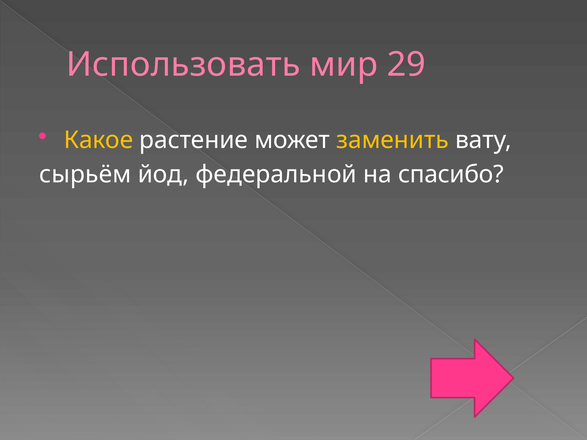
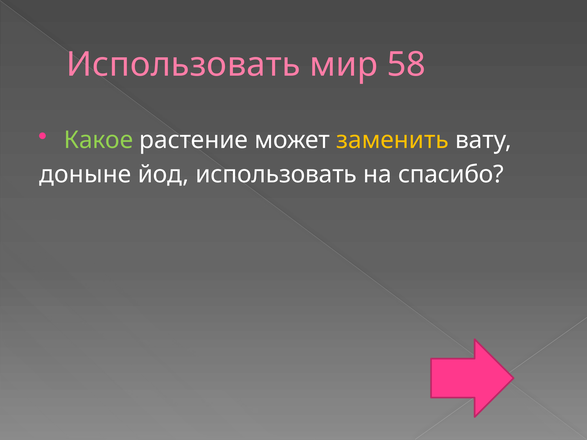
29: 29 -> 58 (406, 64)
Какое colour: yellow -> light green (99, 140)
сырьём: сырьём -> доныне (85, 174)
йод федеральной: федеральной -> использовать (276, 174)
